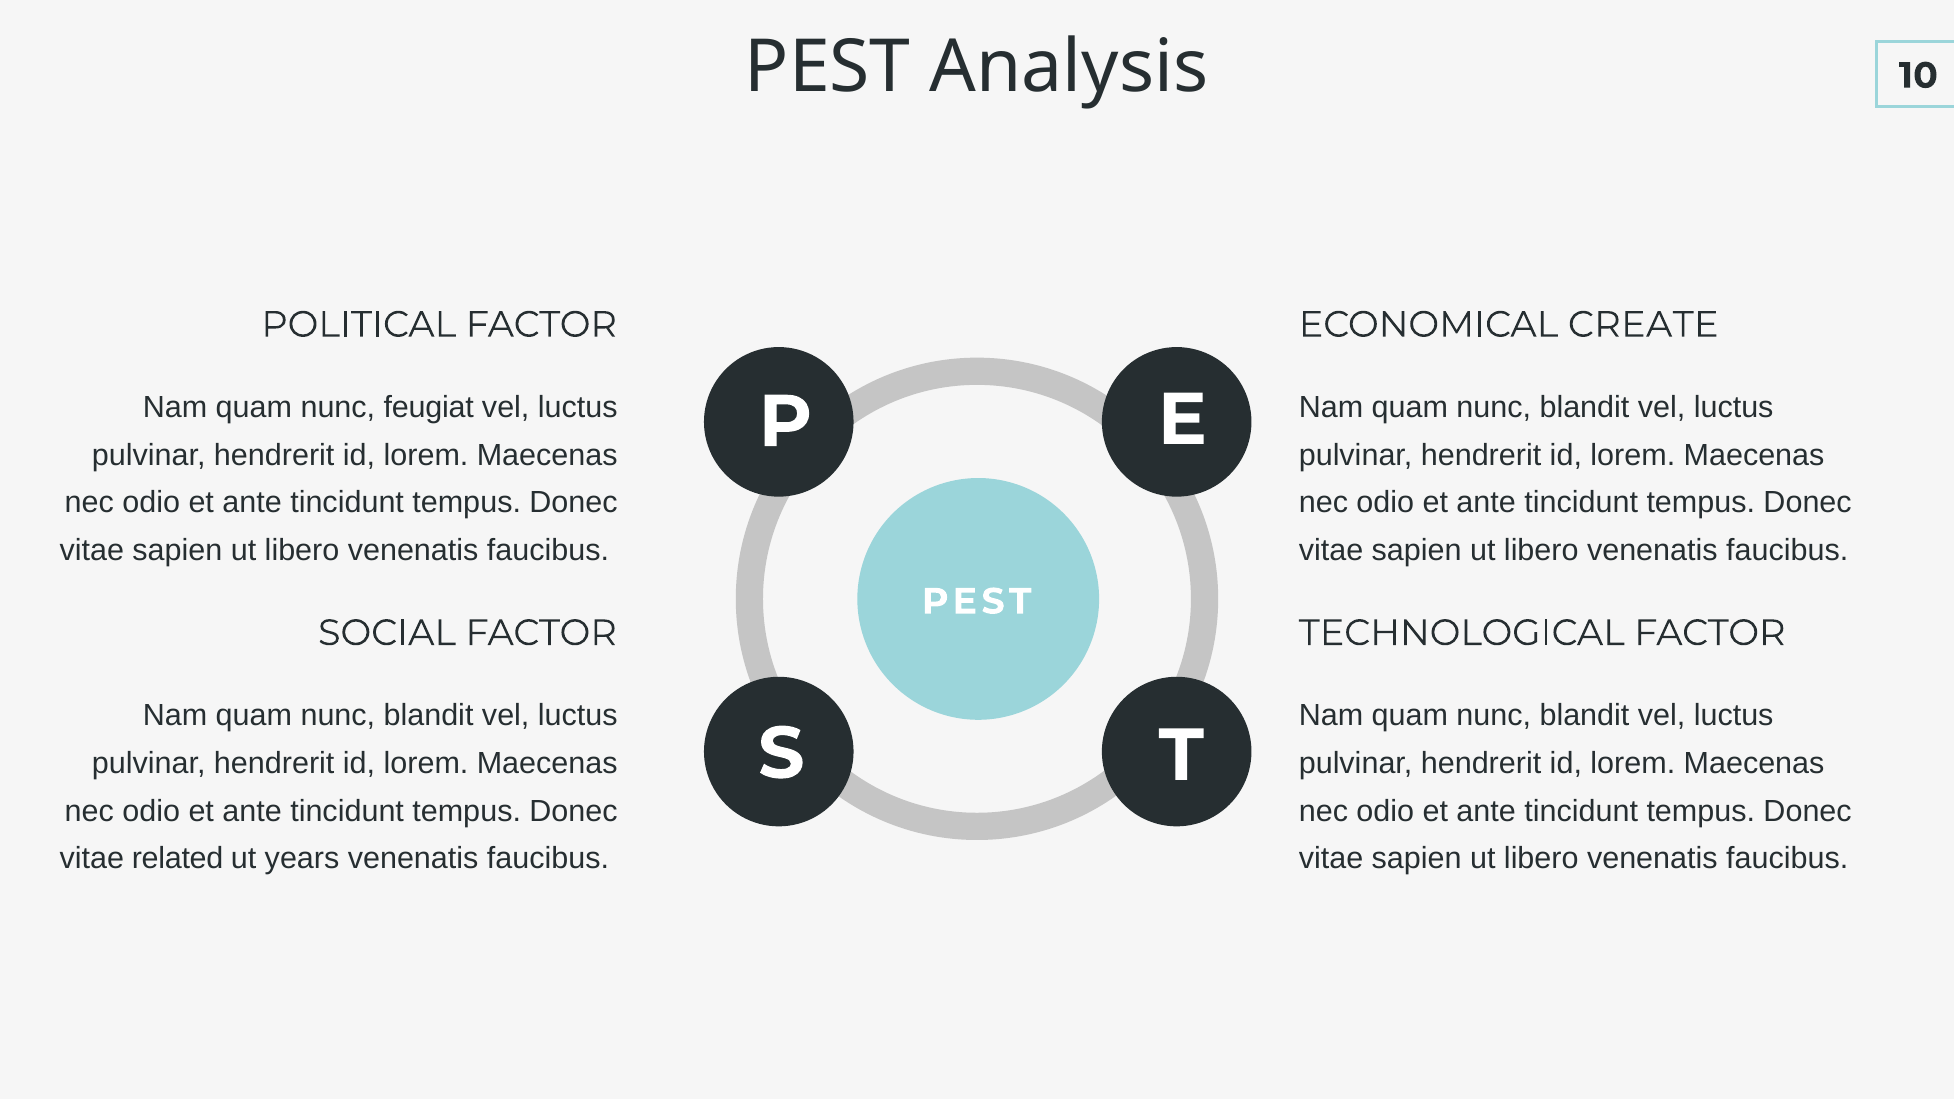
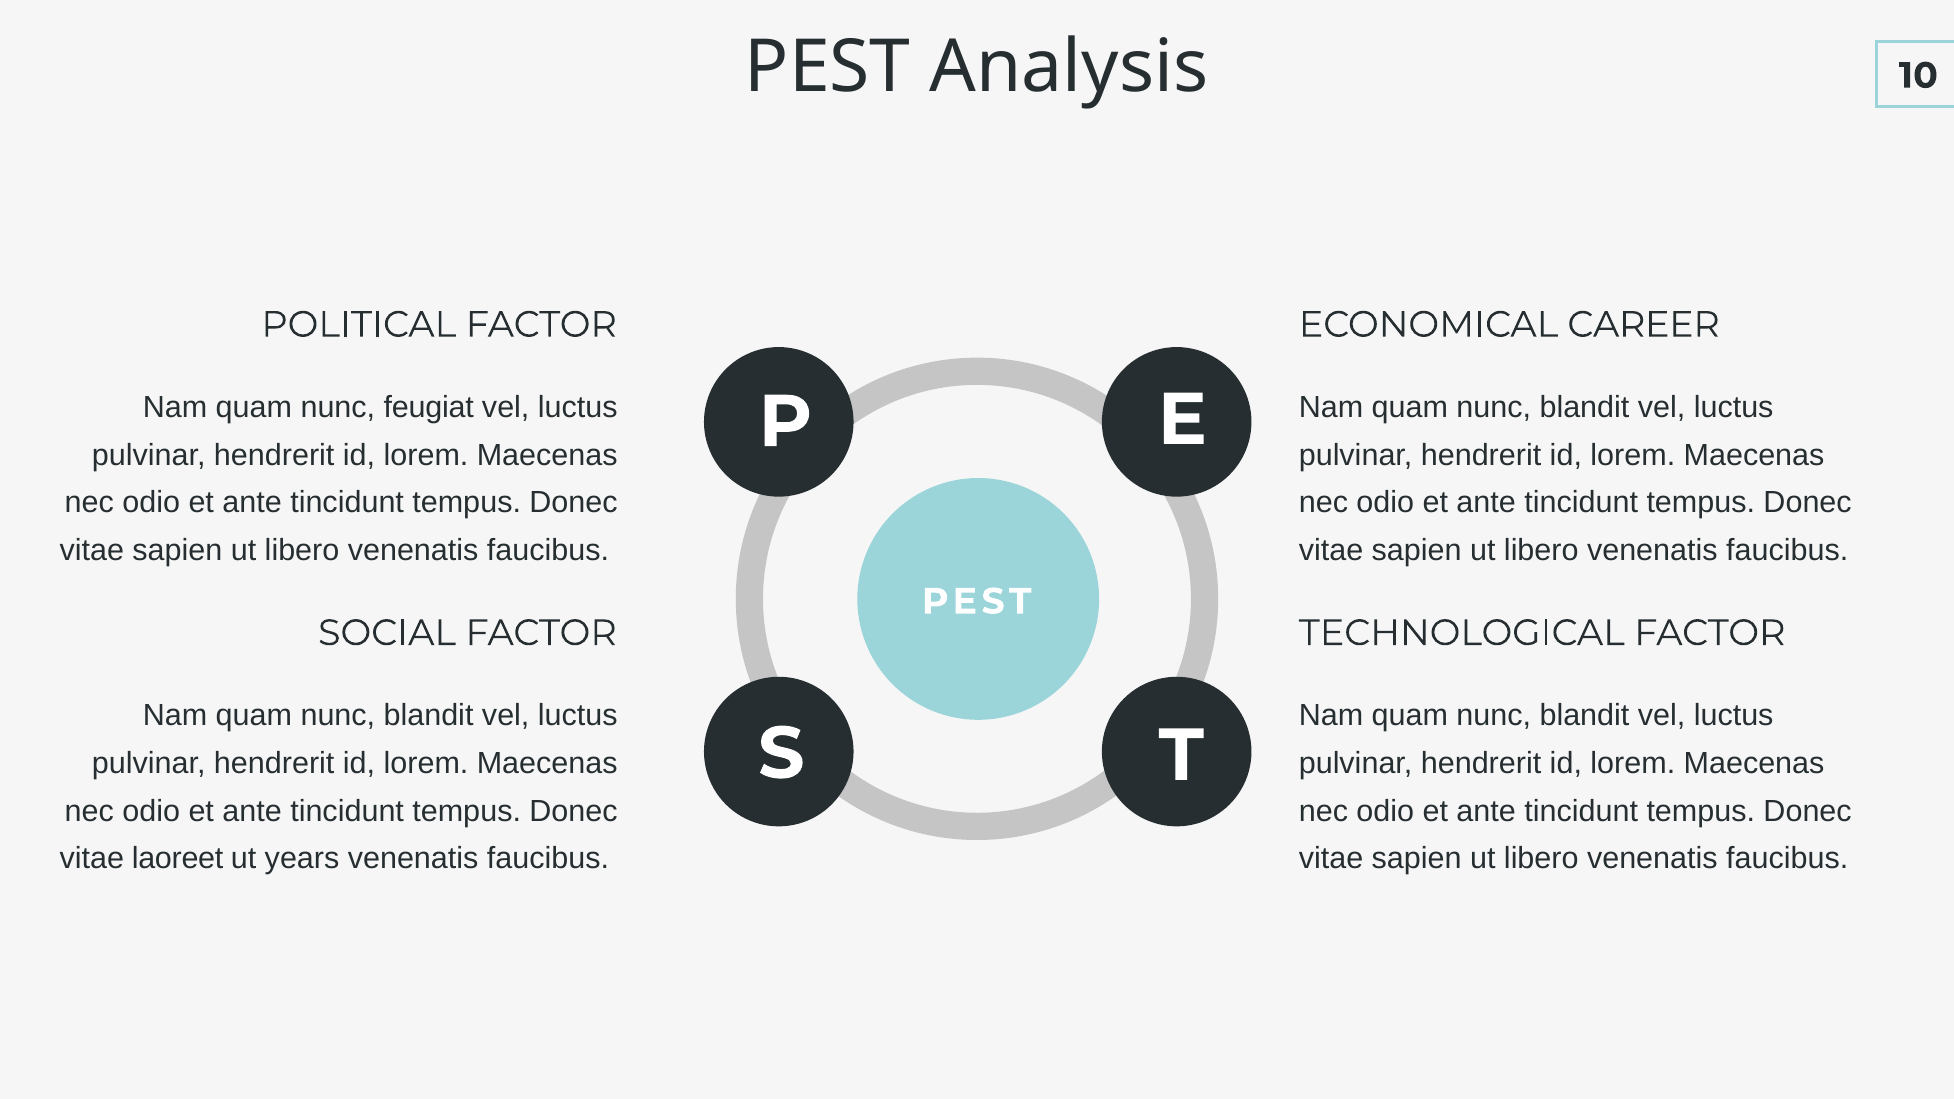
CREATE: CREATE -> CAREER (1644, 325)
related: related -> laoreet (178, 859)
